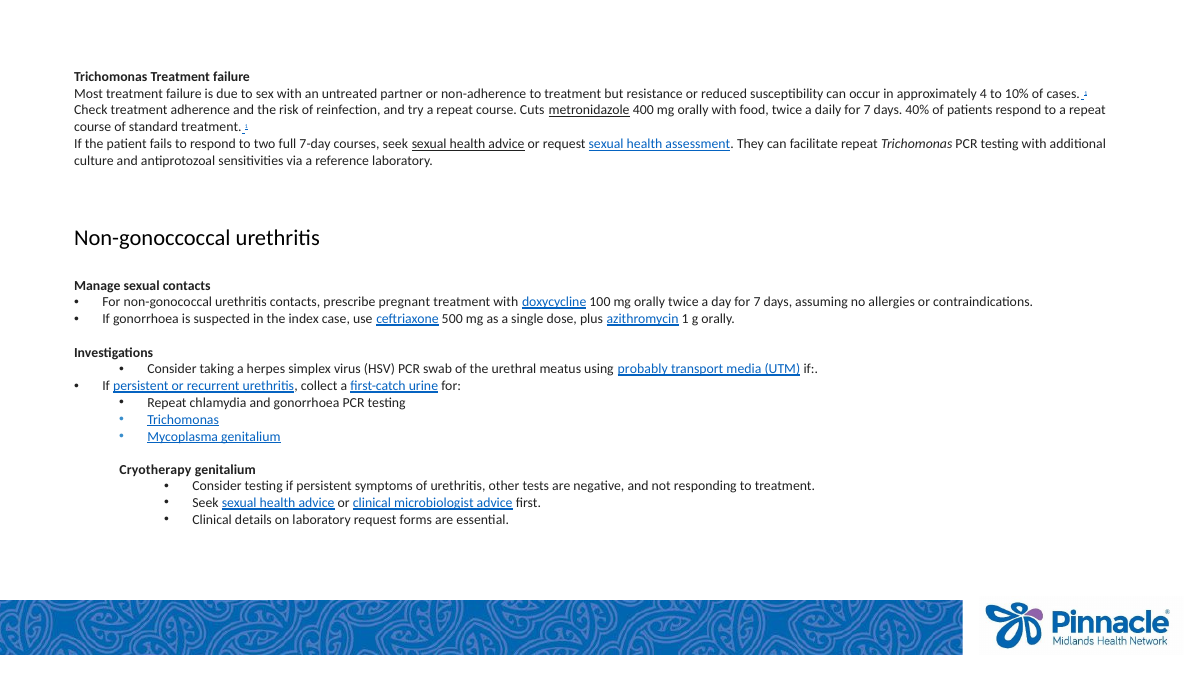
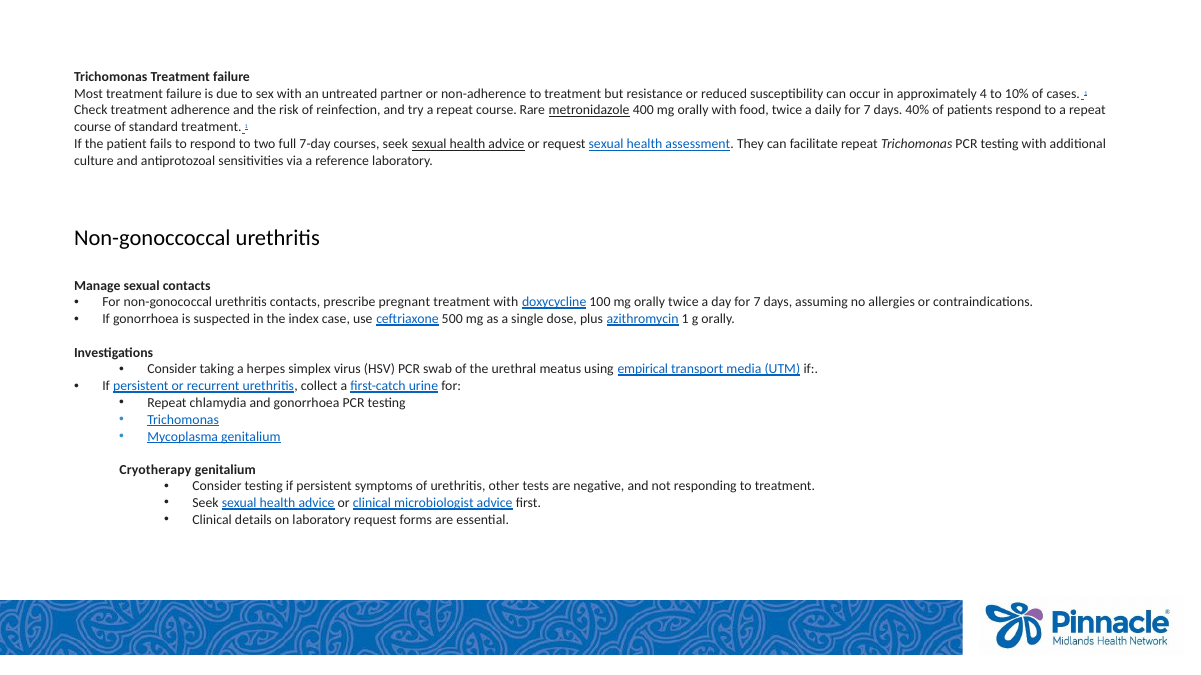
Cuts: Cuts -> Rare (532, 110)
probably: probably -> empirical (643, 369)
